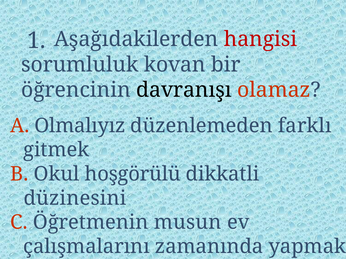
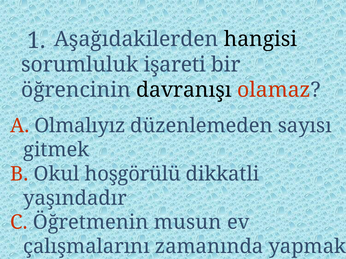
hangisi colour: red -> black (261, 39)
kovan: kovan -> işareti (175, 65)
farklı: farklı -> sayısı (305, 126)
düzinesini: düzinesini -> yaşındadır (75, 199)
